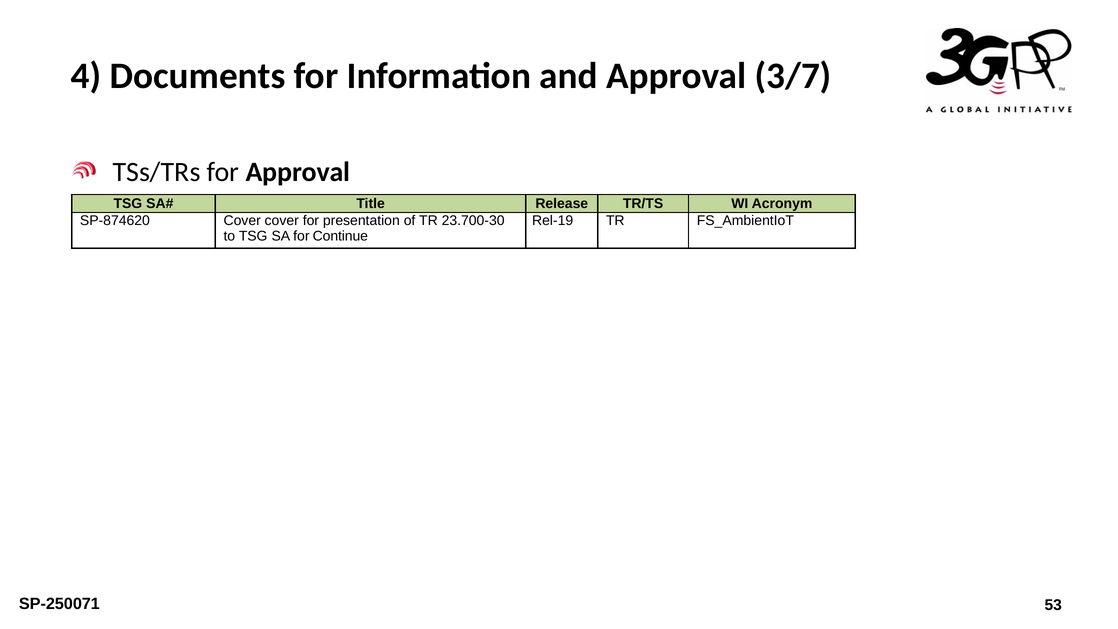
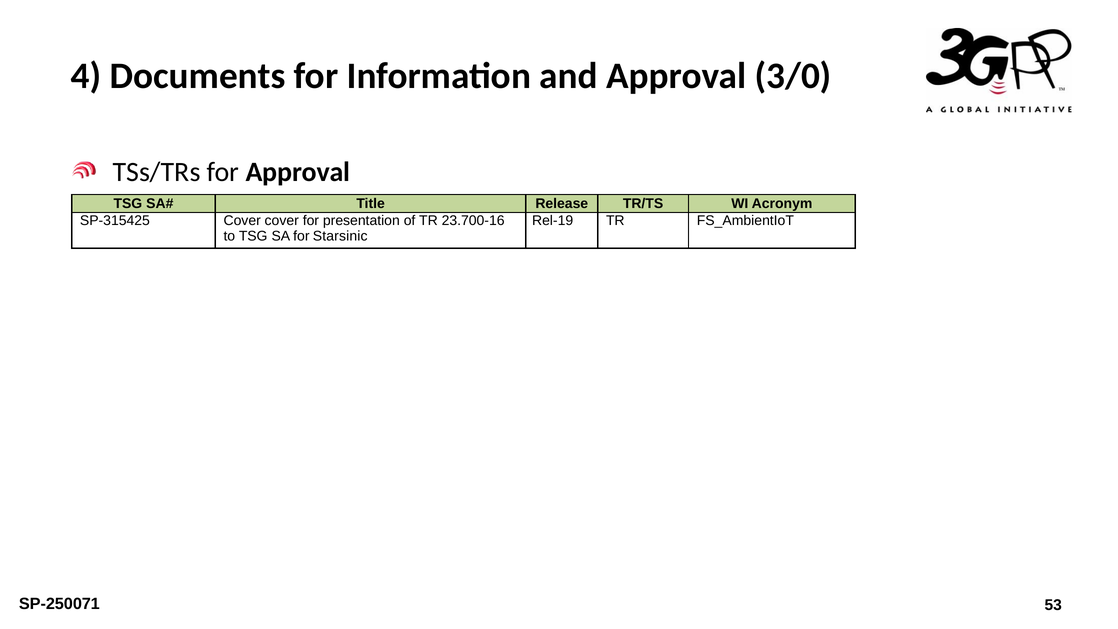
3/7: 3/7 -> 3/0 (793, 76)
SP-874620: SP-874620 -> SP-315425 (115, 220)
23.700-30: 23.700-30 -> 23.700-16 (473, 220)
Continue: Continue -> Starsinic (340, 236)
